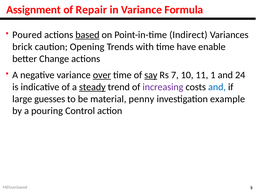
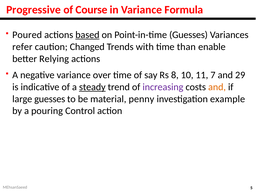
Assignment: Assignment -> Progressive (34, 10)
Repair: Repair -> Course (91, 10)
Point-in-time Indirect: Indirect -> Guesses (188, 35)
brick: brick -> refer (22, 47)
Opening: Opening -> Changed (87, 47)
have: have -> than (186, 47)
Change: Change -> Relying (54, 59)
over underline: present -> none (102, 75)
say underline: present -> none (151, 75)
7: 7 -> 8 (175, 75)
1: 1 -> 7 (213, 75)
24: 24 -> 29 (240, 75)
and colour: blue -> orange (217, 87)
